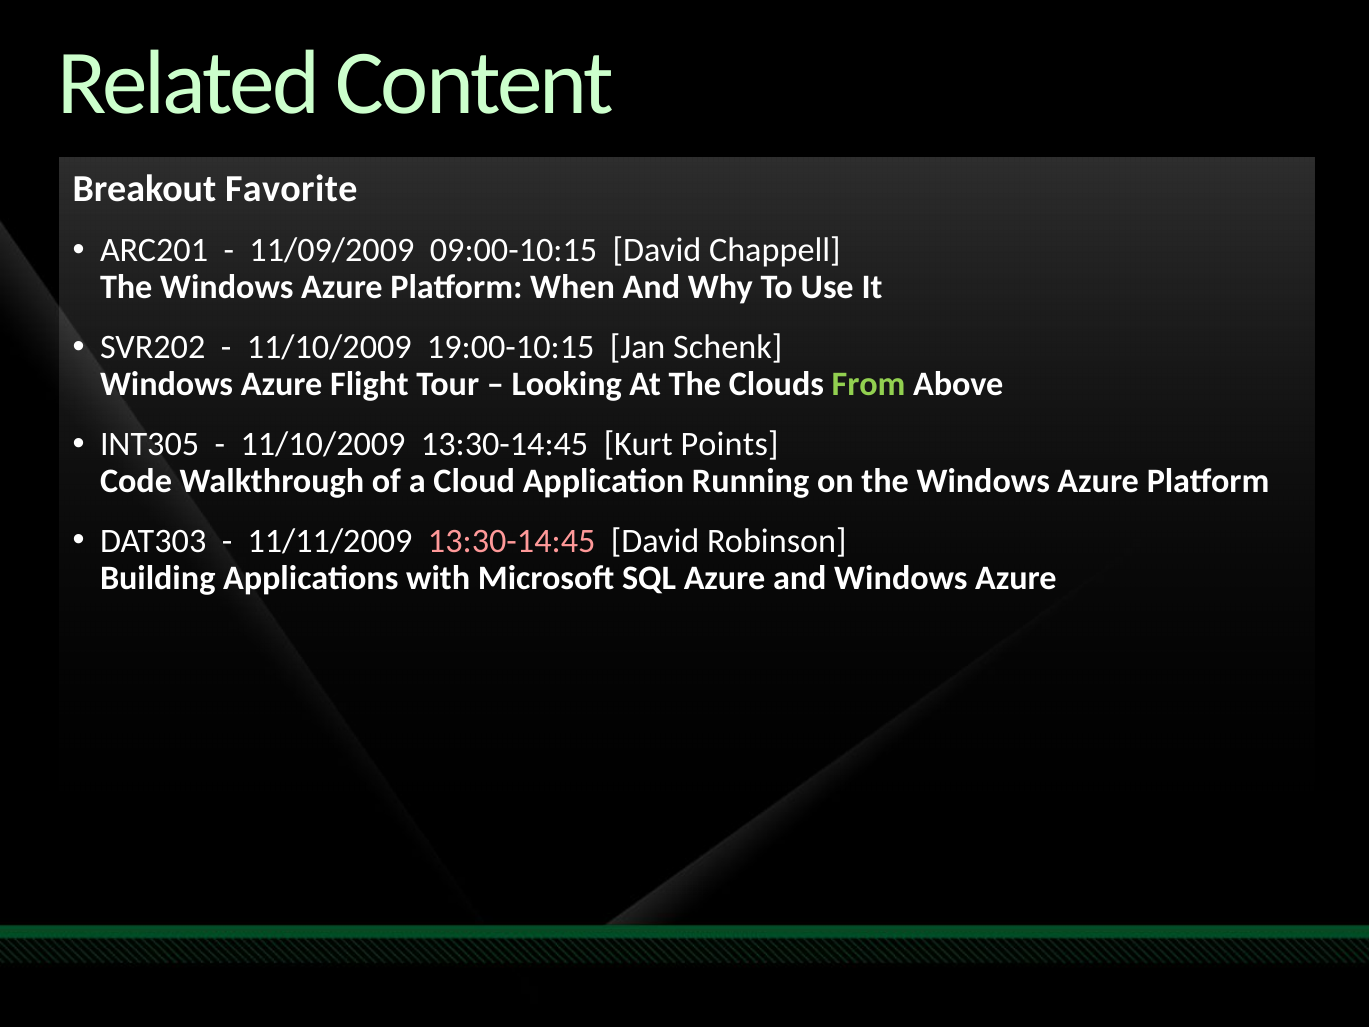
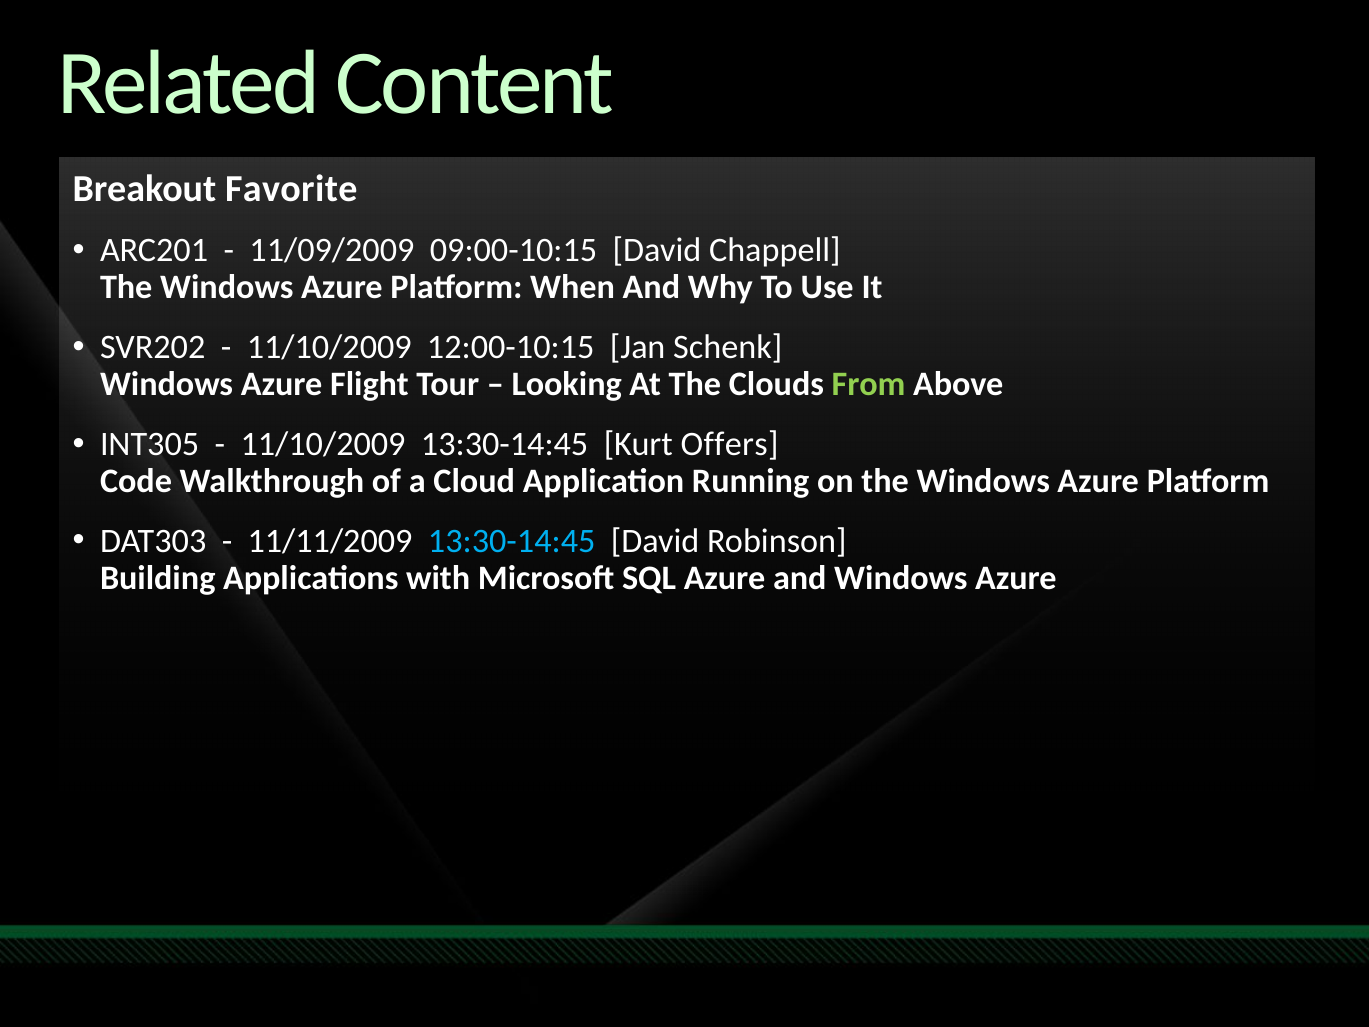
19:00-10:15: 19:00-10:15 -> 12:00-10:15 (511, 347)
Points: Points -> Offers (730, 444)
13:30-14:45 colour: pink -> light blue (512, 541)
